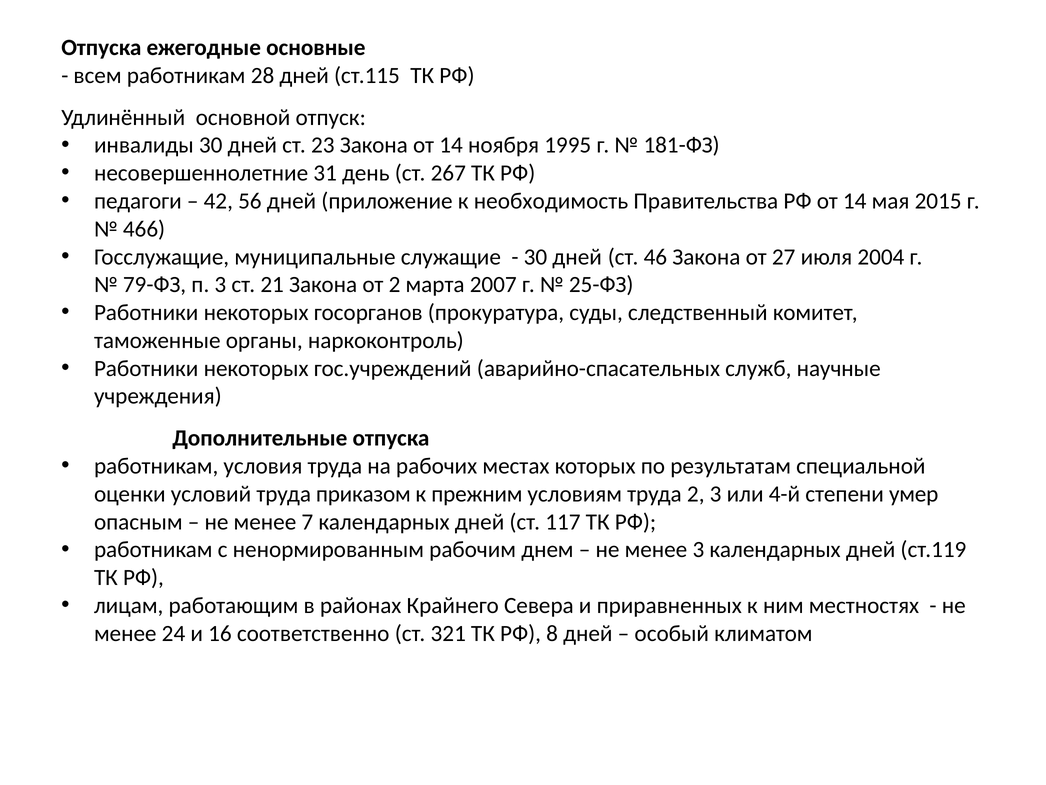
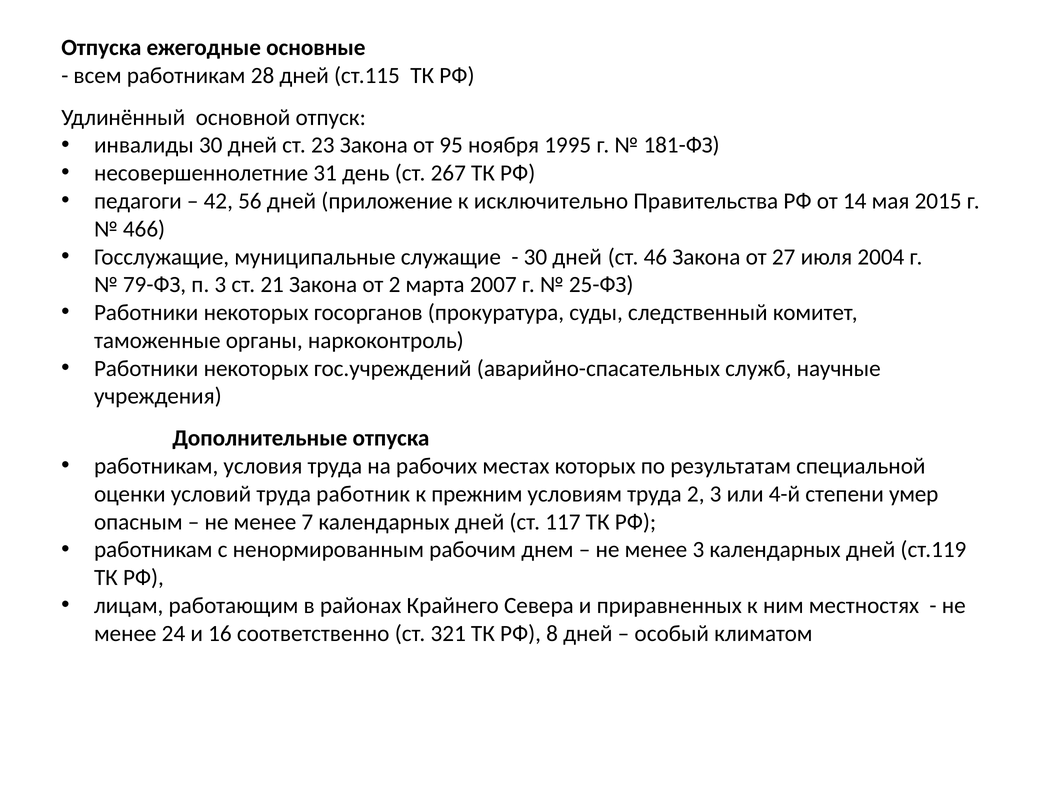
Закона от 14: 14 -> 95 (451, 145)
необходимость: необходимость -> исключительно (551, 201)
приказом: приказом -> работник (363, 494)
